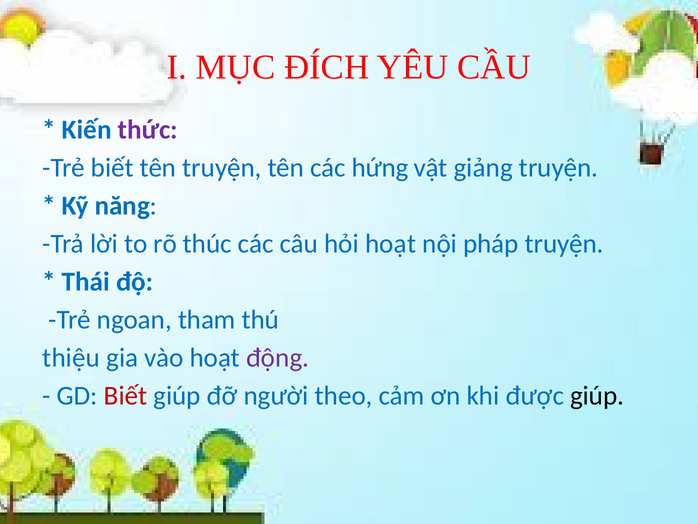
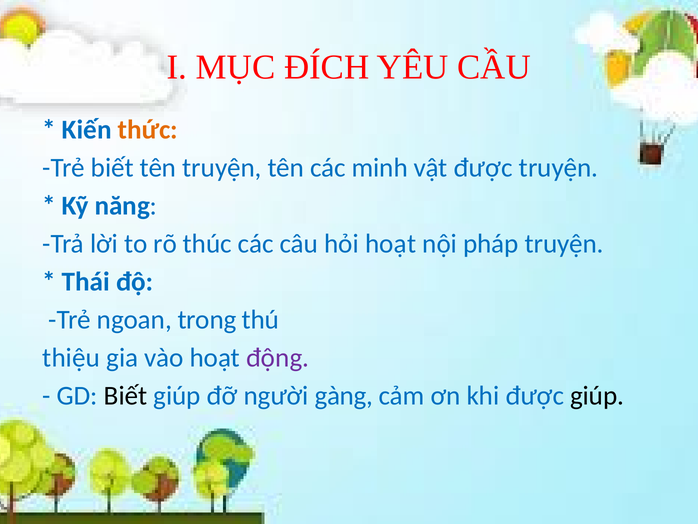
thức colour: purple -> orange (148, 130)
hứng: hứng -> minh (380, 168)
vật giảng: giảng -> được (483, 168)
tham: tham -> trong (207, 320)
Biết colour: red -> black (126, 395)
theo: theo -> gàng (344, 395)
